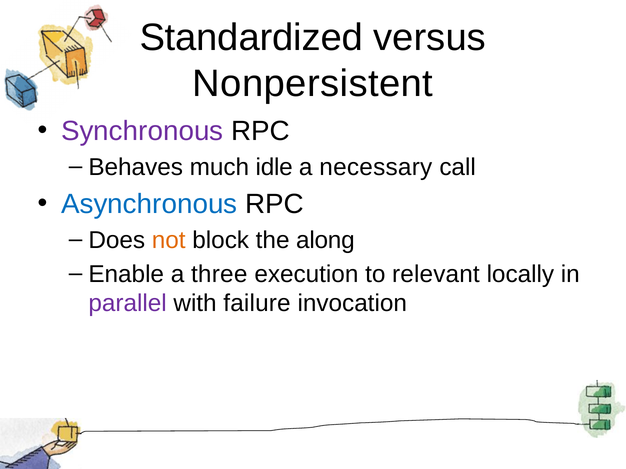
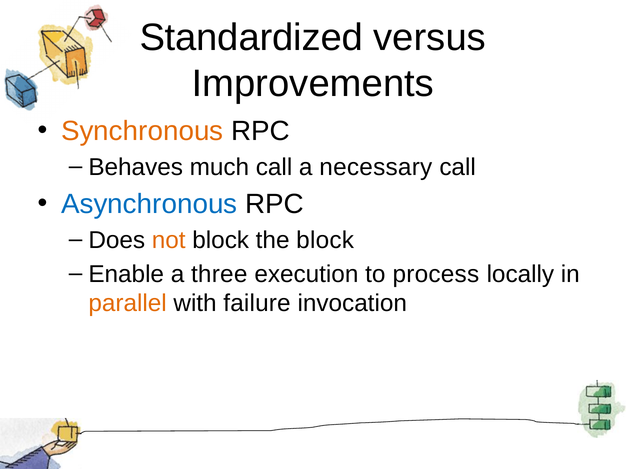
Nonpersistent: Nonpersistent -> Improvements (313, 84)
Synchronous colour: purple -> orange (142, 131)
much idle: idle -> call (274, 167)
the along: along -> block (325, 240)
relevant: relevant -> process (436, 274)
parallel colour: purple -> orange (128, 304)
